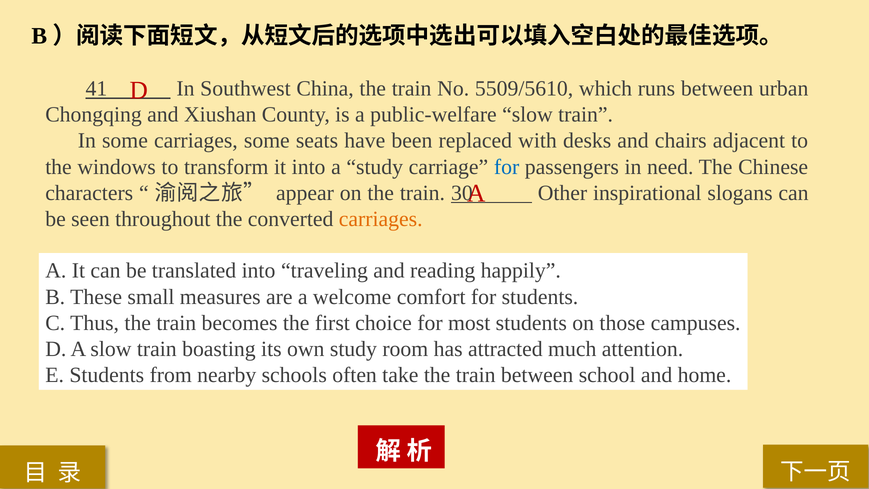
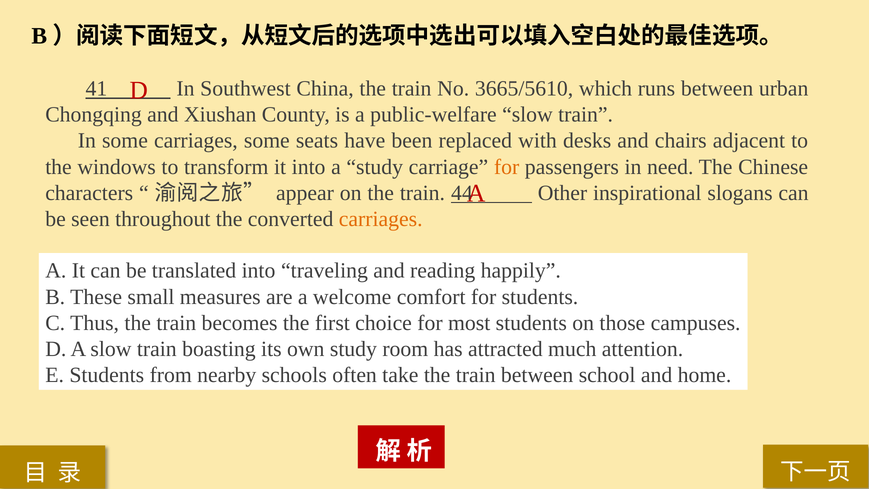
5509/5610: 5509/5610 -> 3665/5610 (524, 89)
for colour: blue -> orange (507, 167)
30: 30 -> 44 (462, 193)
